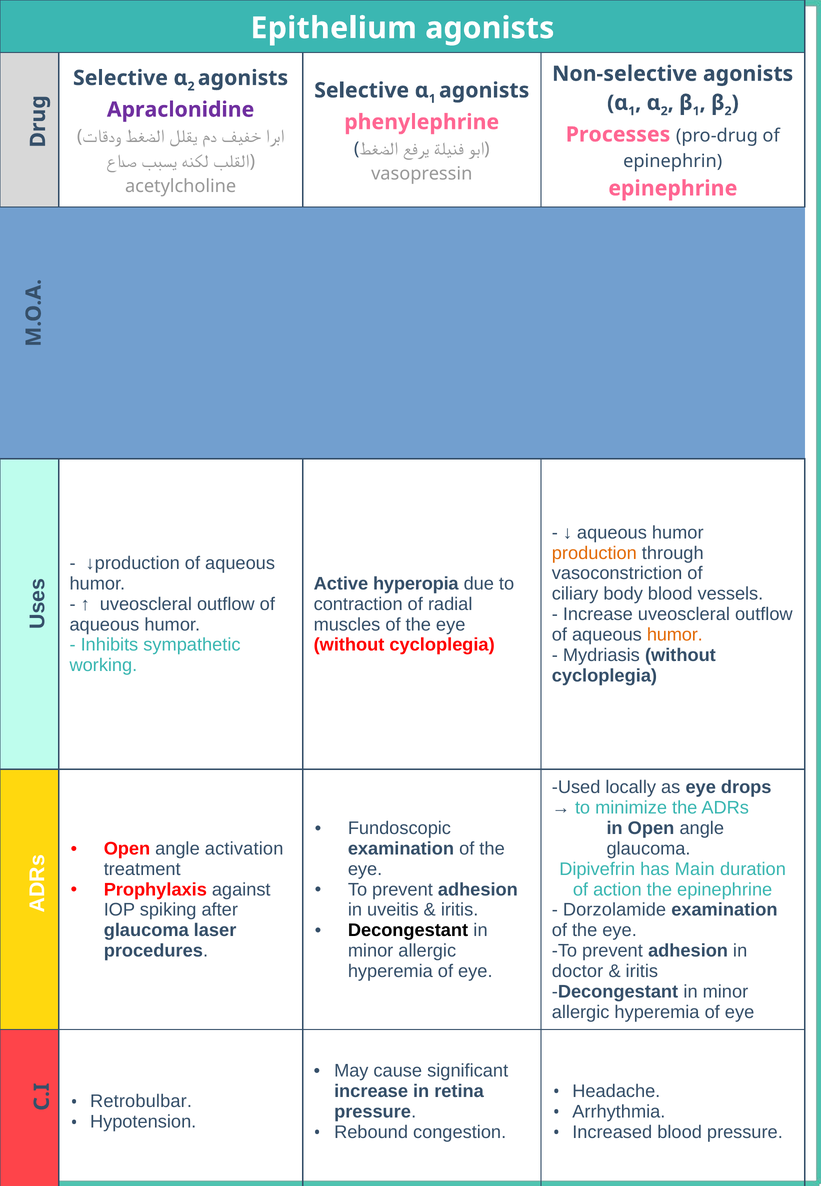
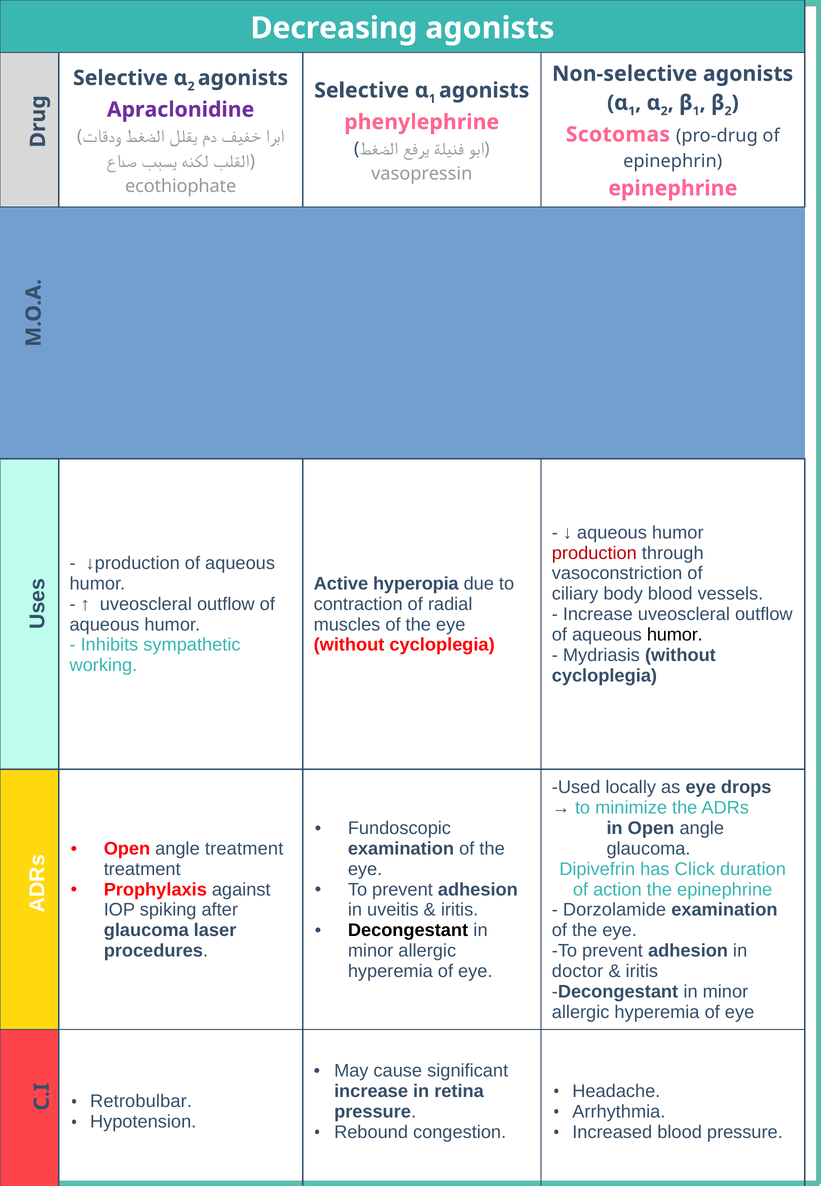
Epithelium: Epithelium -> Decreasing (334, 28)
Processes: Processes -> Scotomas (618, 135)
acetylcholine: acetylcholine -> ecothiophate (181, 186)
production colour: orange -> red (594, 553)
humor colour: orange -> black (675, 635)
angle activation: activation -> treatment (244, 849)
Main: Main -> Click (695, 869)
